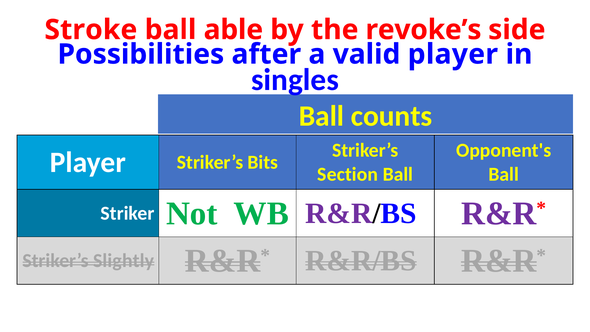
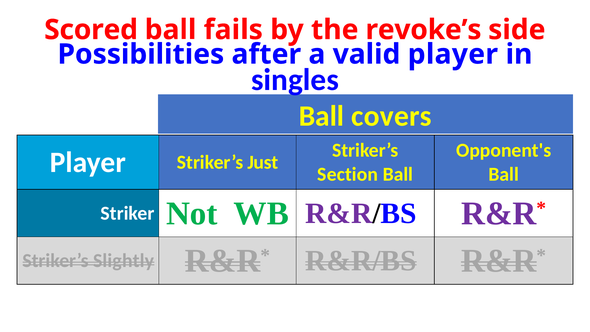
Stroke: Stroke -> Scored (91, 30)
able: able -> fails (233, 30)
counts: counts -> covers (391, 116)
Bits: Bits -> Just (263, 162)
